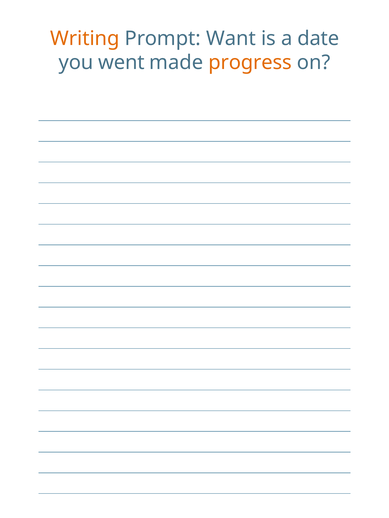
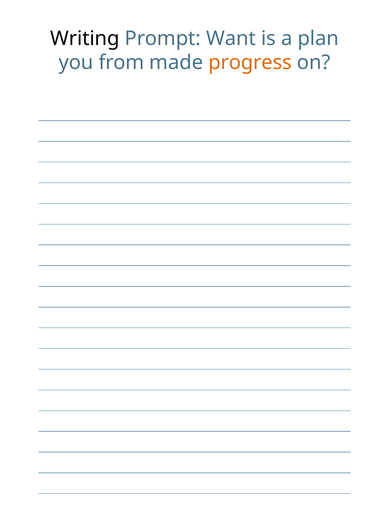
Writing colour: orange -> black (85, 38)
date: date -> plan (318, 38)
went: went -> from (121, 63)
